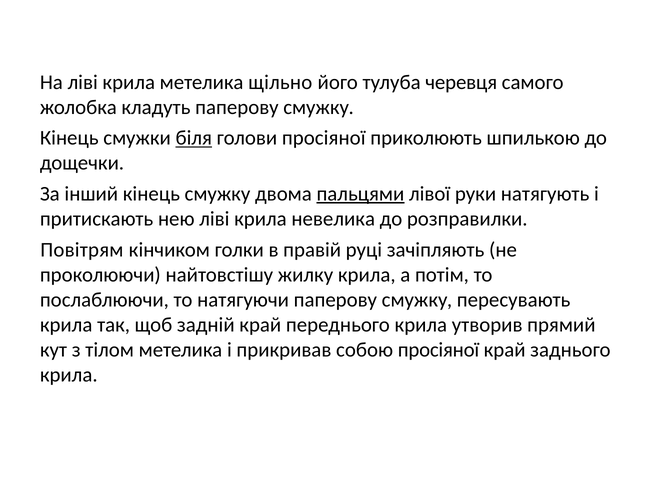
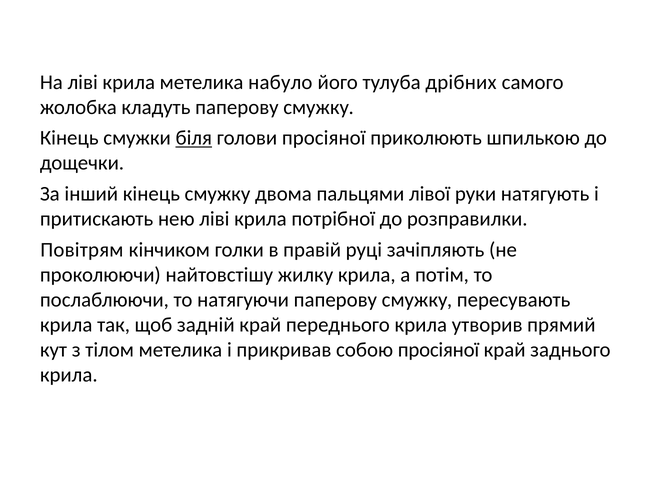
щільно: щільно -> набуло (280, 82)
черевця: черевця -> дрібних (461, 82)
пальцями underline: present -> none (360, 194)
невелика: невелика -> потрібної (333, 219)
